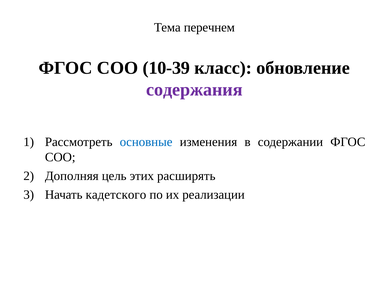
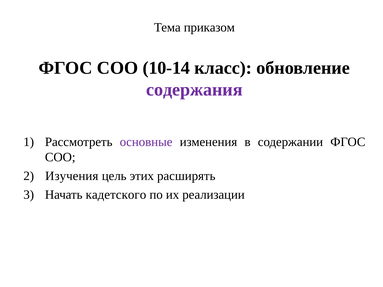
перечнем: перечнем -> приказом (209, 27)
10-39: 10-39 -> 10-14 (166, 68)
основные colour: blue -> purple (146, 142)
Дополняя: Дополняя -> Изучения (72, 176)
